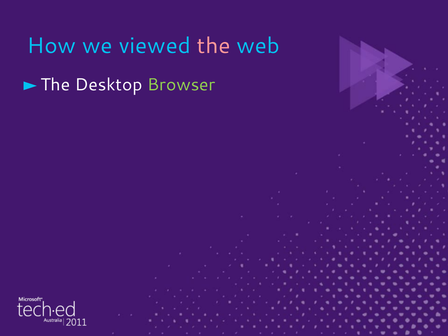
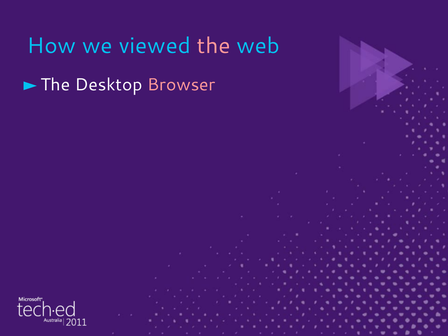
Browser colour: light green -> pink (181, 85)
